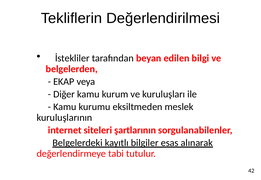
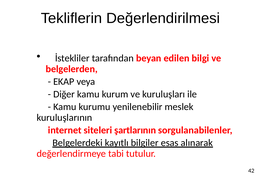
eksiltmeden: eksiltmeden -> yenilenebilir (138, 107)
